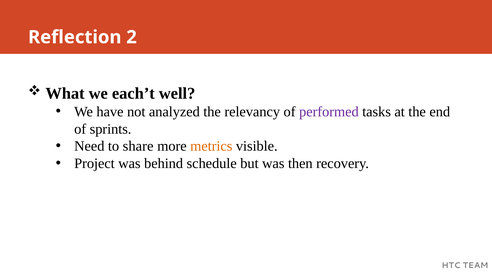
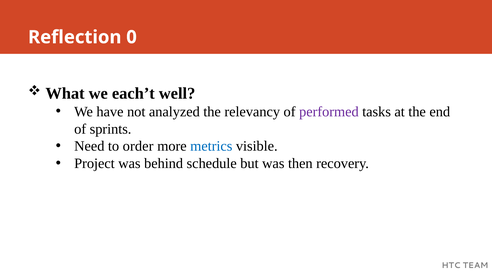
2: 2 -> 0 (132, 37)
share: share -> order (138, 146)
metrics colour: orange -> blue (211, 146)
